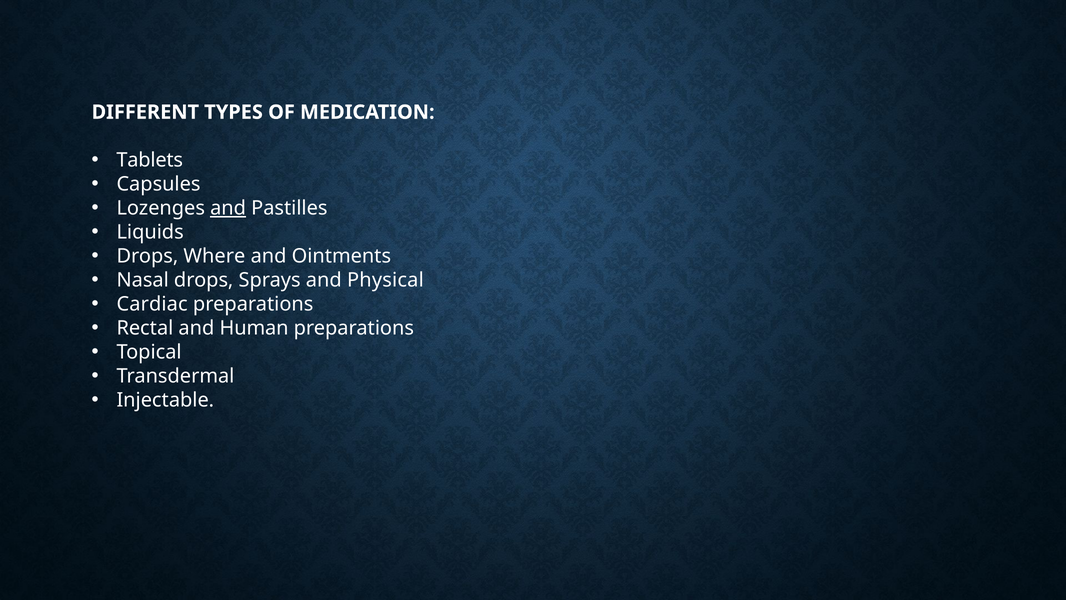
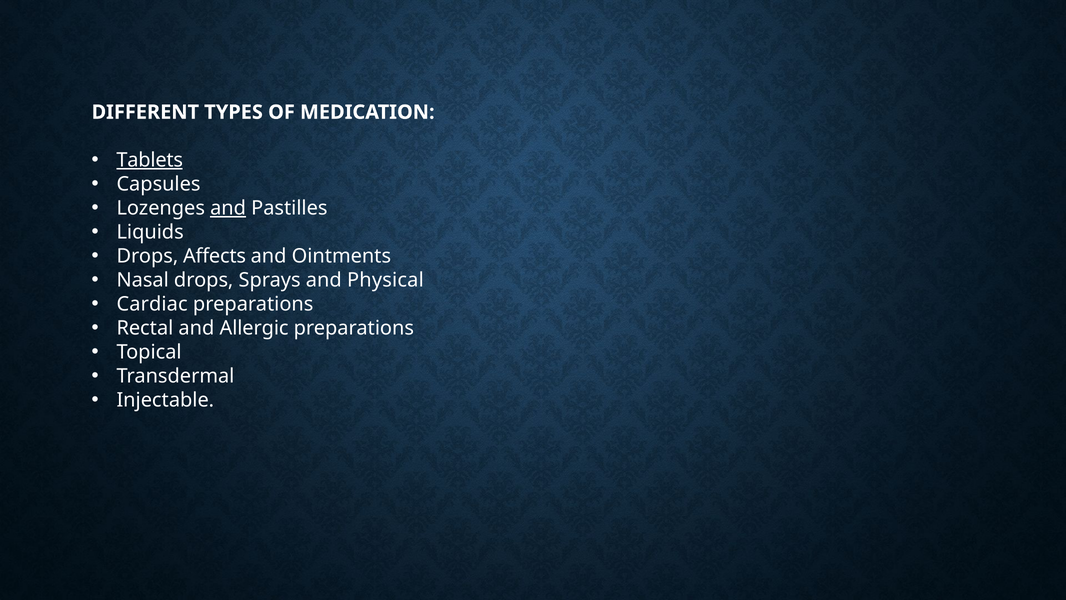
Tablets underline: none -> present (150, 160)
Where: Where -> Affects (215, 256)
Human: Human -> Allergic (254, 328)
